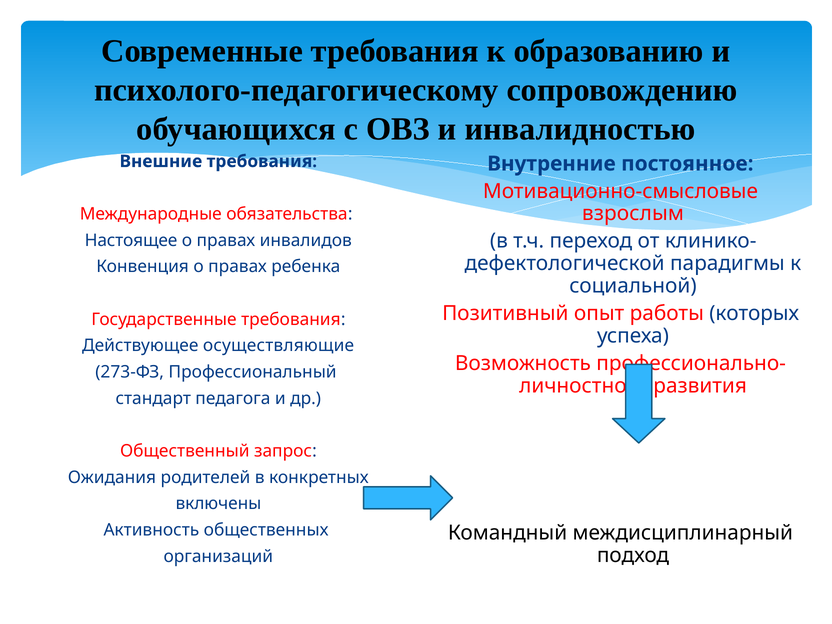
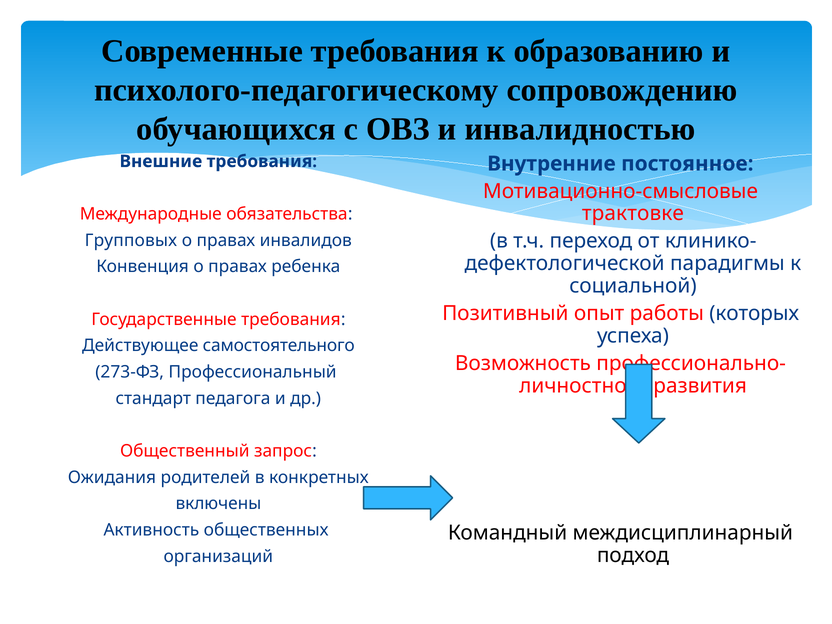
взрослым: взрослым -> трактовке (633, 214)
Настоящее: Настоящее -> Групповых (131, 240)
осуществляющие: осуществляющие -> самостоятельного (279, 346)
